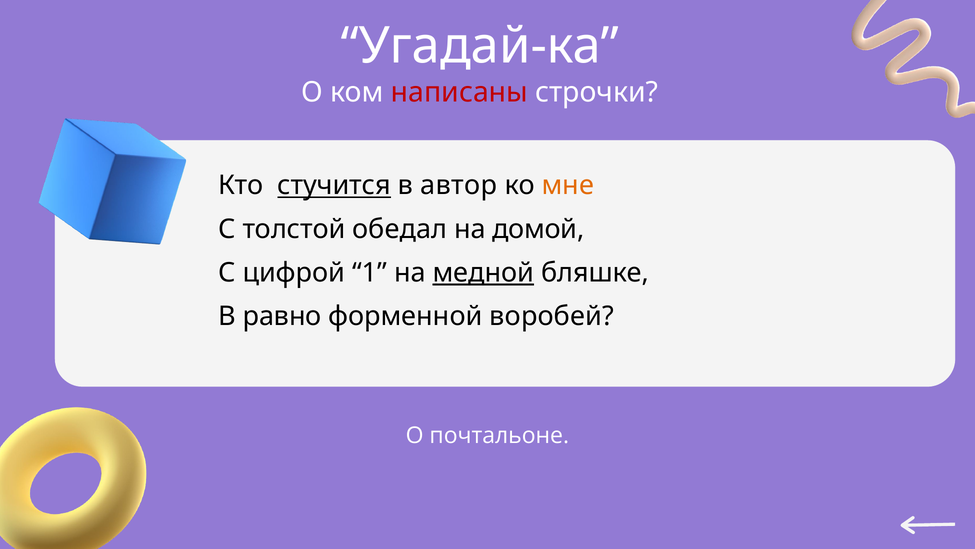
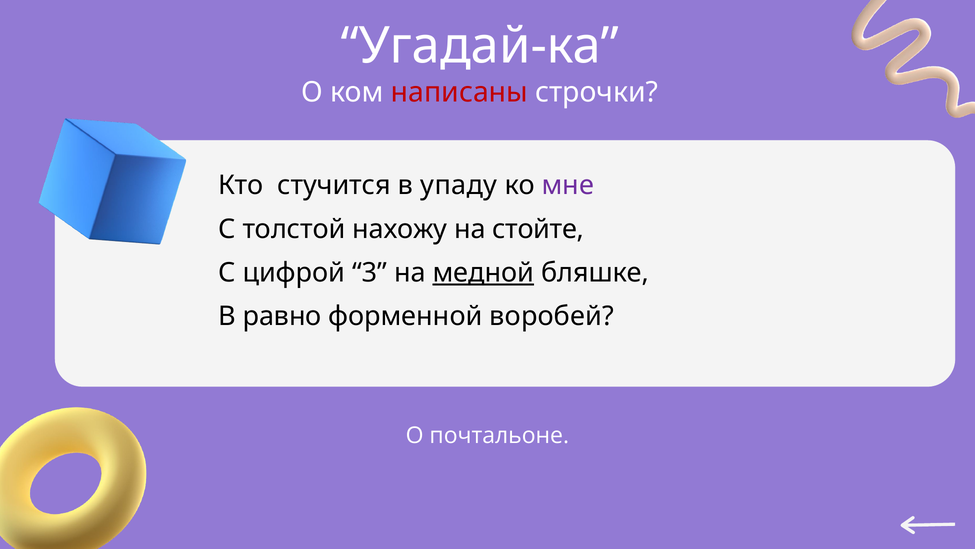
стучится underline: present -> none (334, 185)
автор: автор -> упаду (459, 185)
мне colour: orange -> purple (568, 185)
обедал: обедал -> нахожу (400, 229)
домой: домой -> стойте (538, 229)
1: 1 -> 3 (370, 273)
